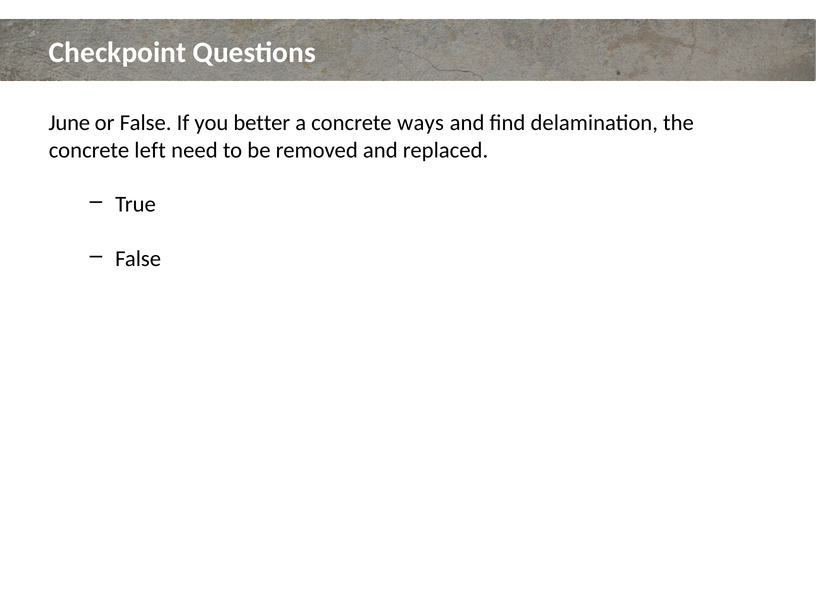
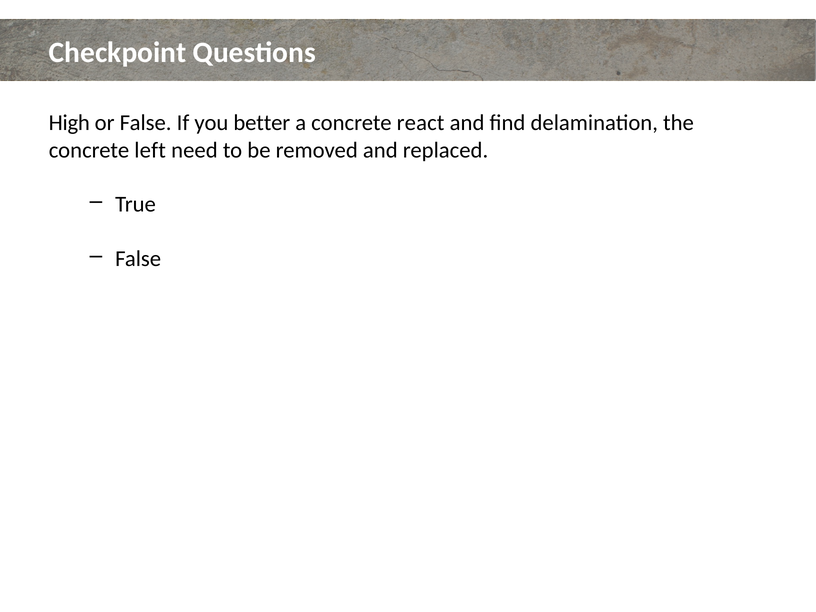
June: June -> High (69, 123)
ways: ways -> react (421, 123)
